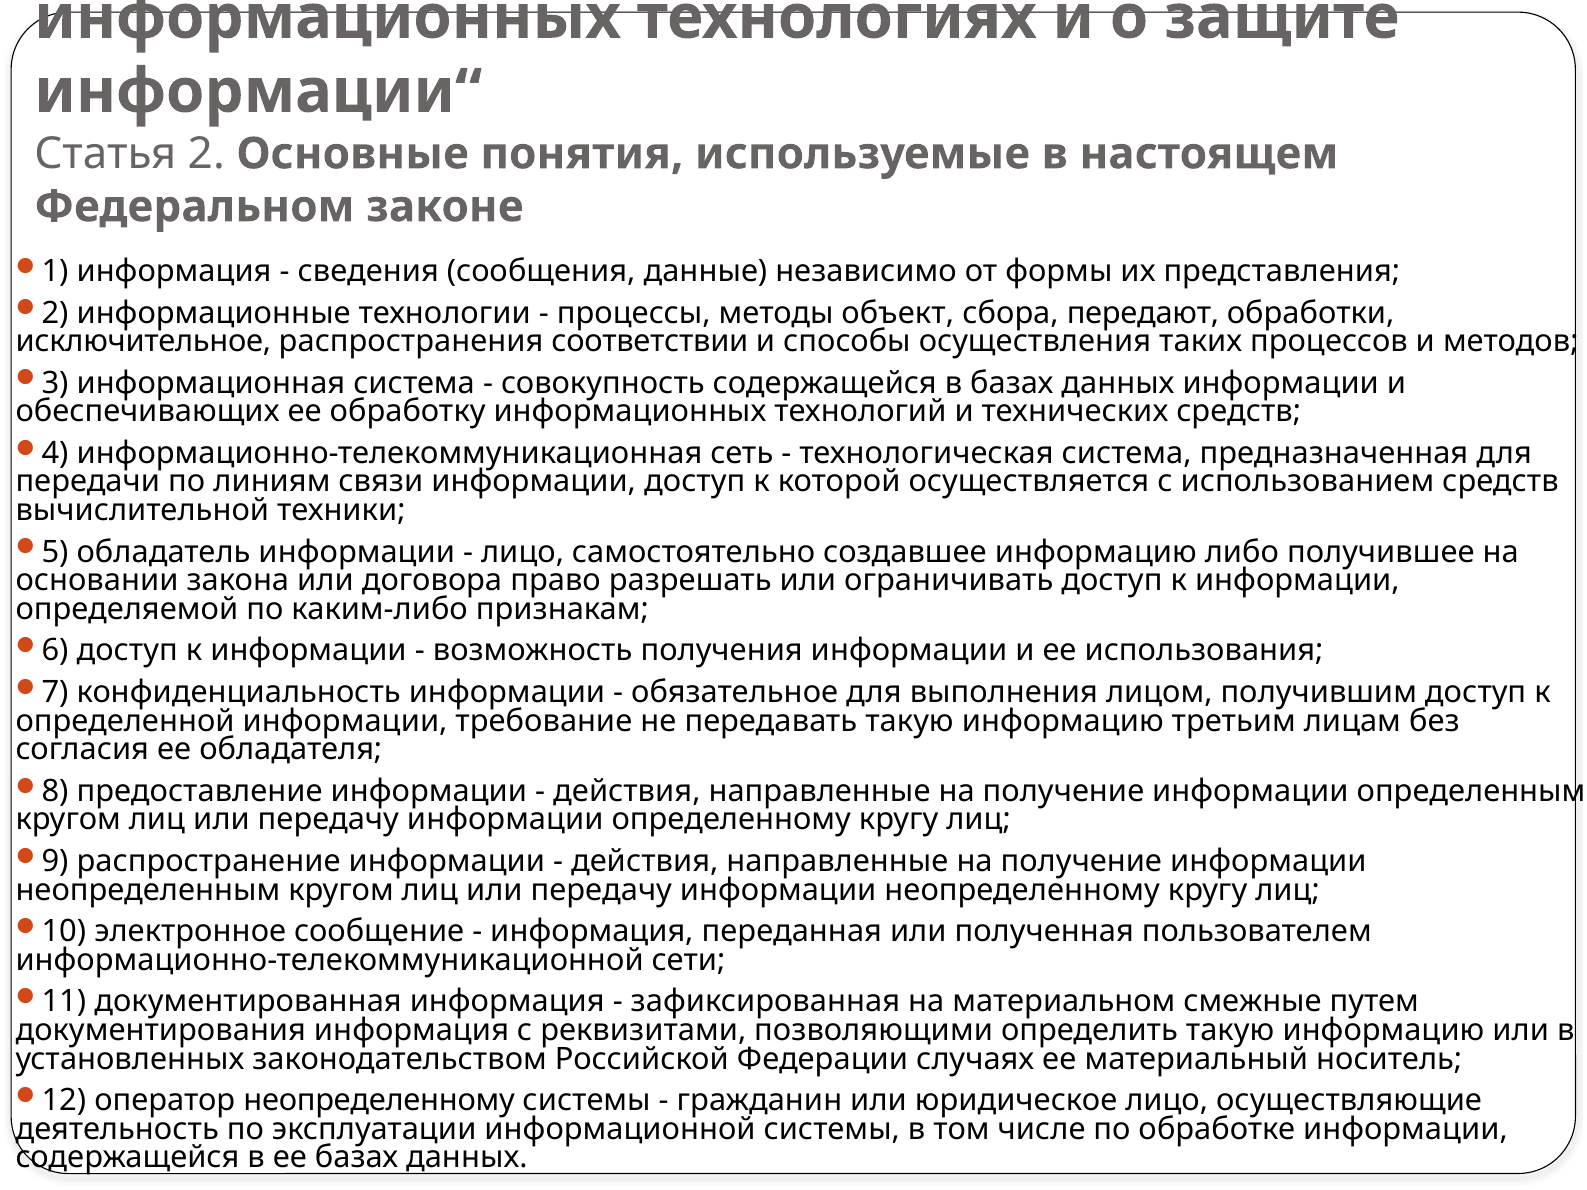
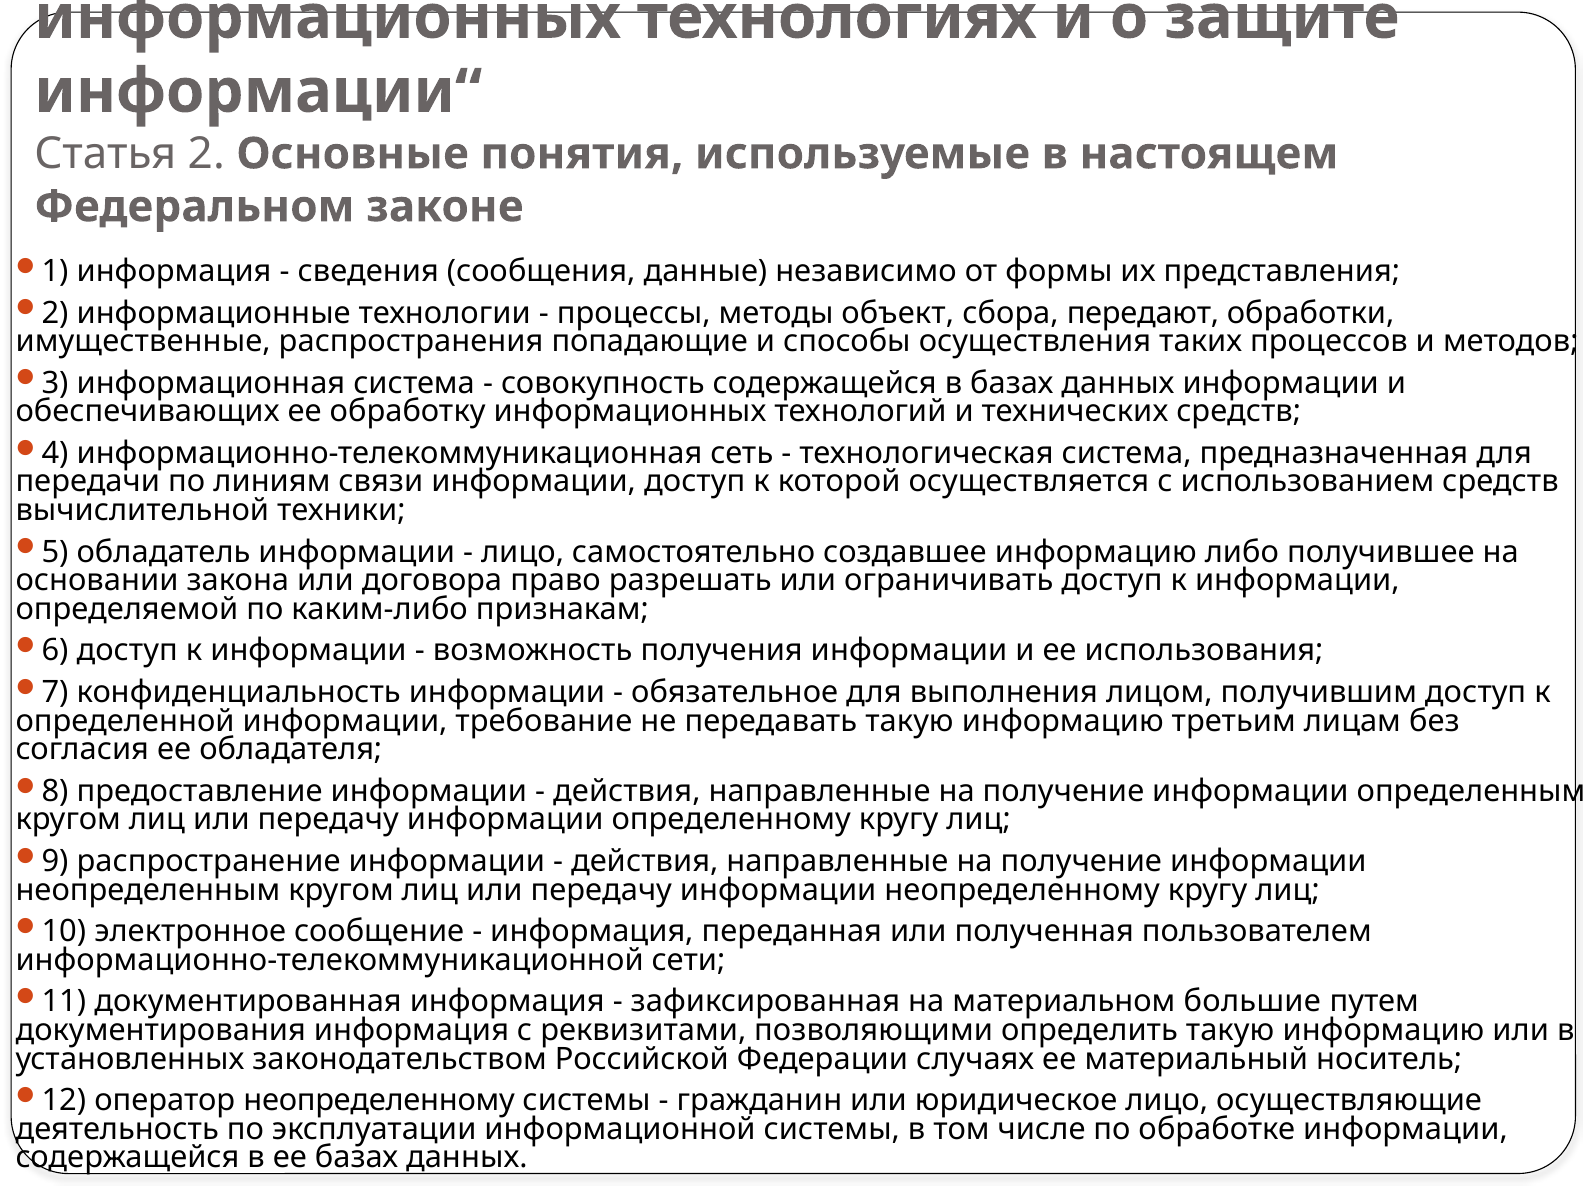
исключительное: исключительное -> имущественные (143, 342)
соответствии: соответствии -> попадающие (650, 342)
смежные: смежные -> большие (1252, 1002)
